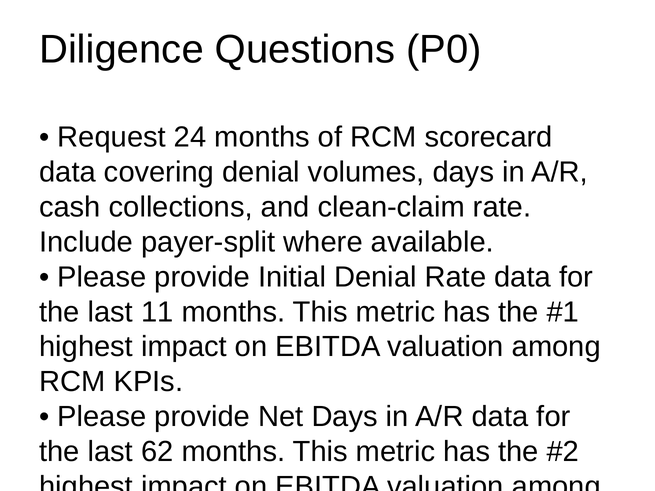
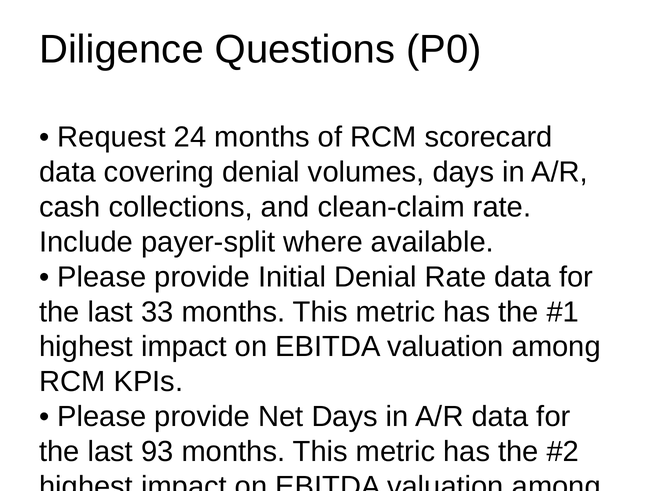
11: 11 -> 33 (157, 312)
62: 62 -> 93 (157, 452)
